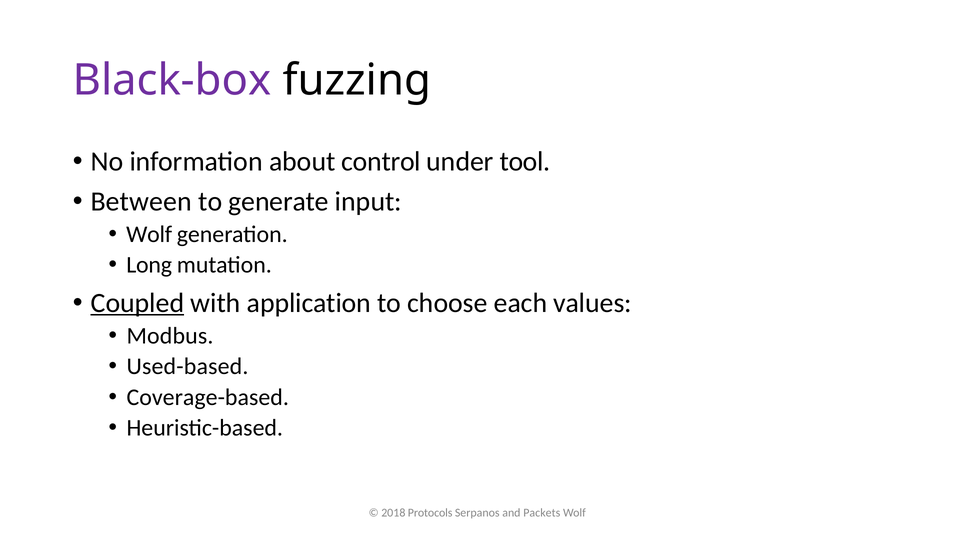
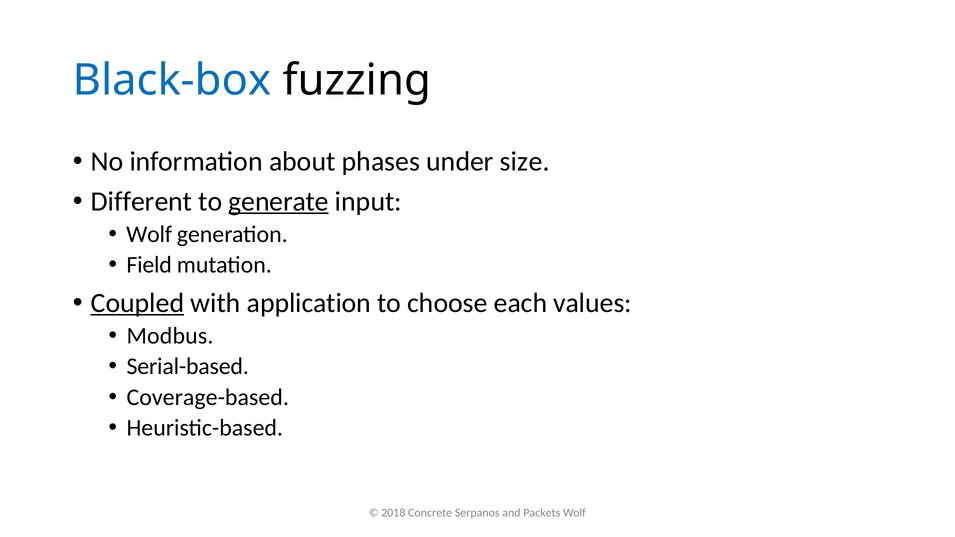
Black-box colour: purple -> blue (172, 80)
control: control -> phases (381, 161)
tool: tool -> size (525, 161)
Between: Between -> Different (141, 202)
generate underline: none -> present (279, 202)
Long: Long -> Field (149, 265)
Used-based: Used-based -> Serial-based (188, 367)
Protocols: Protocols -> Concrete (430, 513)
